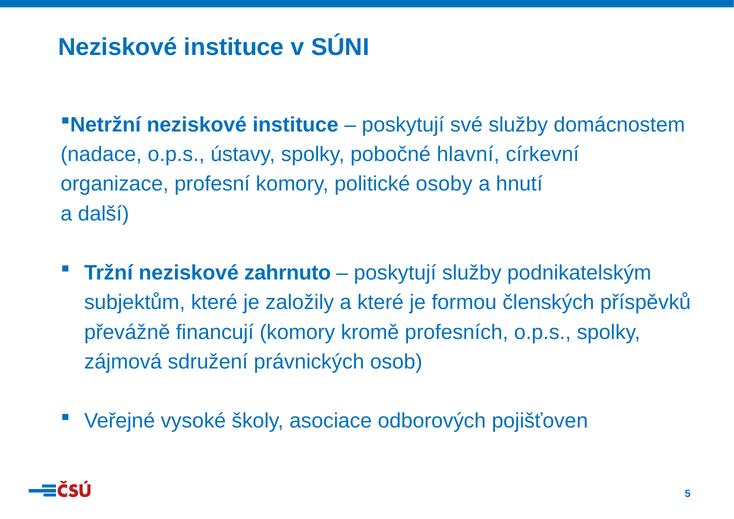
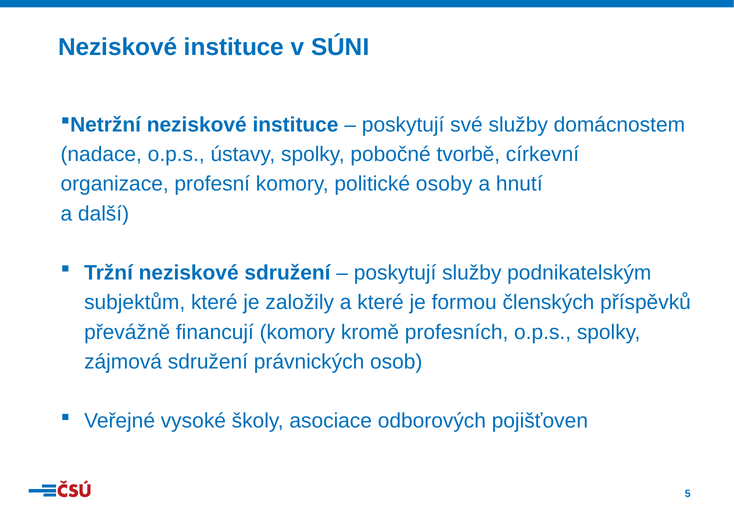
hlavní: hlavní -> tvorbě (468, 154)
neziskové zahrnuto: zahrnuto -> sdružení (287, 273)
